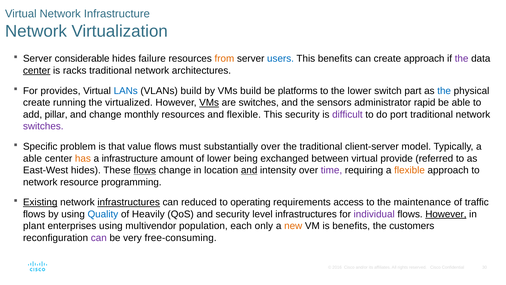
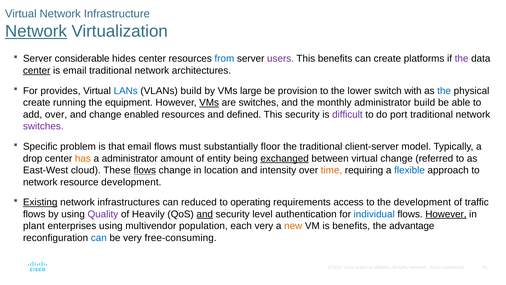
Network underline: none -> present (36, 31)
hides failure: failure -> center (152, 59)
from colour: orange -> blue (224, 59)
users colour: blue -> purple (281, 59)
create approach: approach -> platforms (424, 59)
is racks: racks -> email (75, 70)
VMs build: build -> large (251, 91)
platforms: platforms -> provision (298, 91)
part: part -> with (413, 91)
virtualized: virtualized -> equipment (129, 103)
sensors: sensors -> monthly (334, 103)
administrator rapid: rapid -> build (425, 103)
add pillar: pillar -> over (56, 114)
monthly: monthly -> enabled (142, 114)
and flexible: flexible -> defined (244, 114)
that value: value -> email (139, 146)
substantially over: over -> floor (271, 146)
able: able -> drop (33, 158)
a infrastructure: infrastructure -> administrator (130, 158)
of lower: lower -> entity (219, 158)
exchanged underline: none -> present (285, 158)
virtual provide: provide -> change (397, 158)
East-West hides: hides -> cloud (86, 170)
and underline: present -> none (249, 170)
time colour: purple -> orange (331, 170)
flexible colour: orange -> blue (410, 170)
resource programming: programming -> development (131, 182)
infrastructures underline: present -> none (129, 202)
the maintenance: maintenance -> development (422, 202)
Quality colour: blue -> purple (103, 214)
and underline: none -> present (205, 214)
level infrastructures: infrastructures -> authentication (306, 214)
individual colour: purple -> blue (374, 214)
each only: only -> very (264, 226)
customers: customers -> advantage (412, 226)
can colour: purple -> blue (99, 238)
